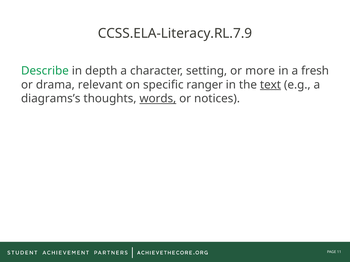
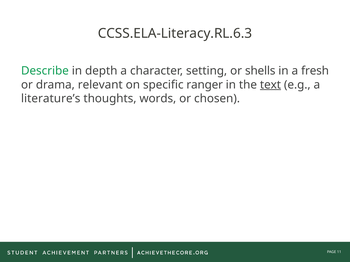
CCSS.ELA-Literacy.RL.7.9: CCSS.ELA-Literacy.RL.7.9 -> CCSS.ELA-Literacy.RL.6.3 (175, 33)
more: more -> shells (260, 71)
diagrams’s: diagrams’s -> literature’s (51, 99)
words underline: present -> none (158, 99)
notices: notices -> chosen (217, 99)
